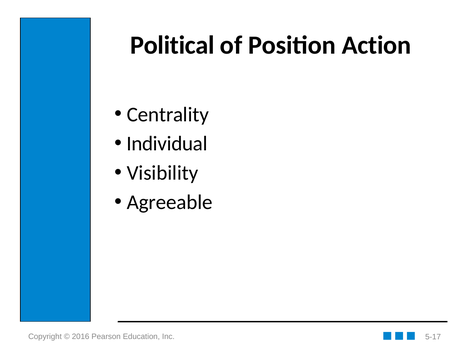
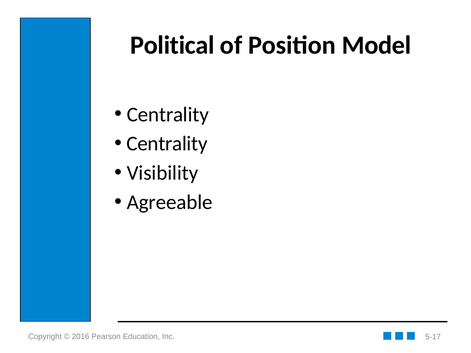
Action: Action -> Model (377, 45)
Individual: Individual -> Centrality (167, 144)
